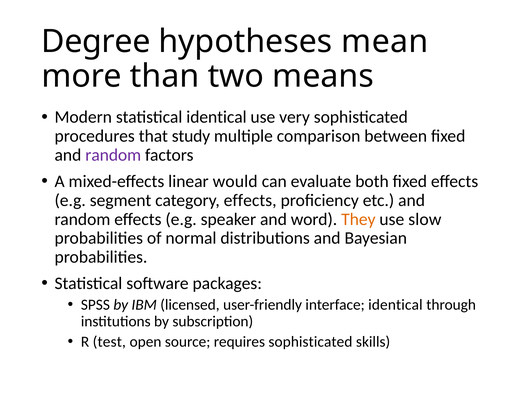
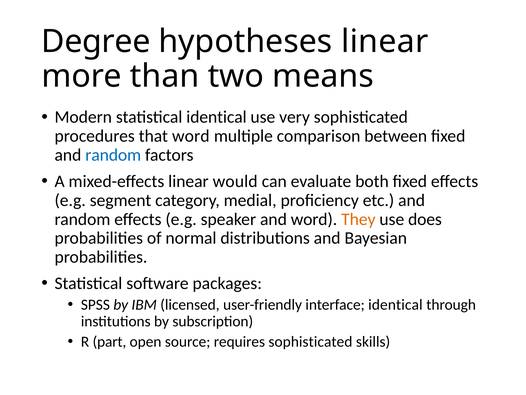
hypotheses mean: mean -> linear (385, 42)
that study: study -> word (191, 136)
random colour: purple -> blue (113, 155)
category effects: effects -> medial (250, 200)
slow: slow -> does (425, 219)
test: test -> part (109, 341)
